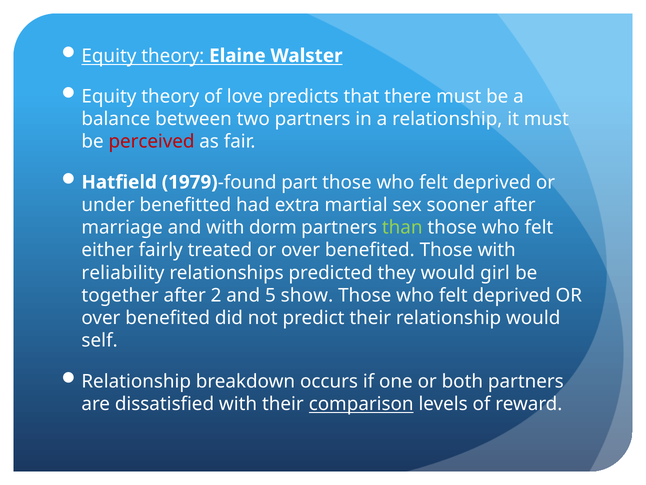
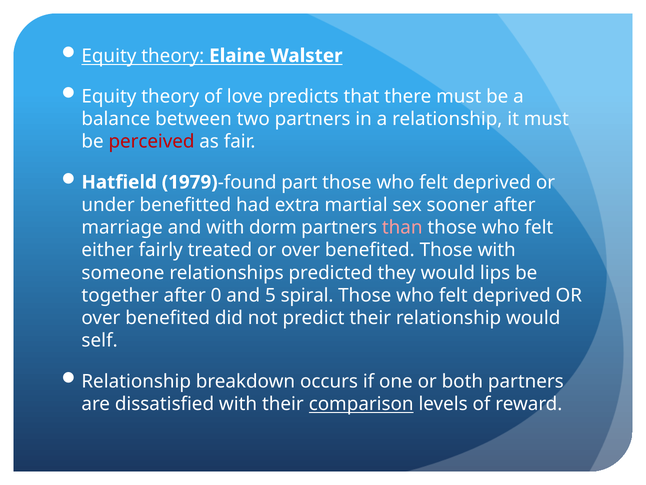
than colour: light green -> pink (402, 227)
reliability: reliability -> someone (123, 273)
girl: girl -> lips (495, 273)
2: 2 -> 0 (216, 295)
show: show -> spiral (307, 295)
